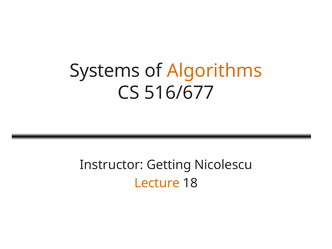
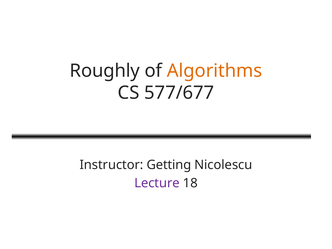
Systems: Systems -> Roughly (105, 71)
516/677: 516/677 -> 577/677 (179, 93)
Lecture colour: orange -> purple (157, 183)
